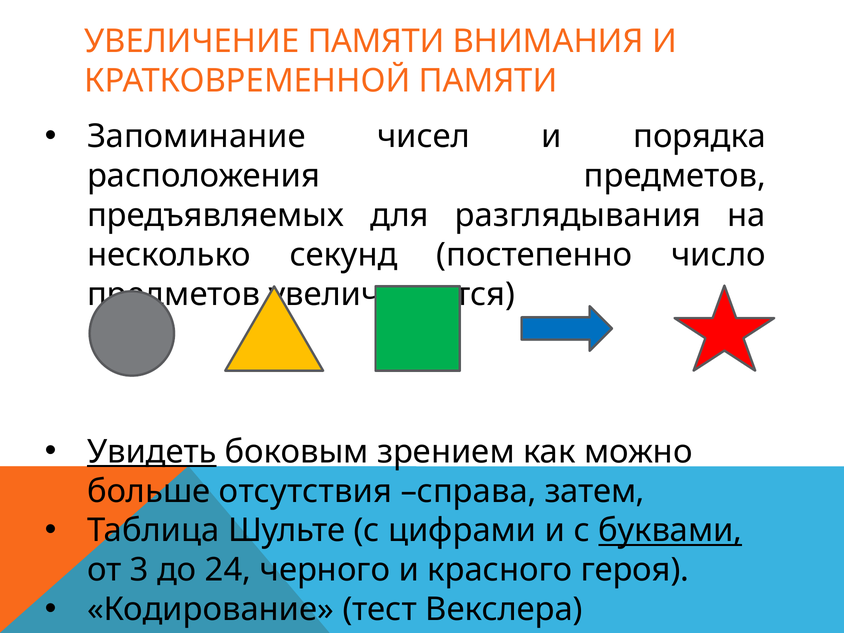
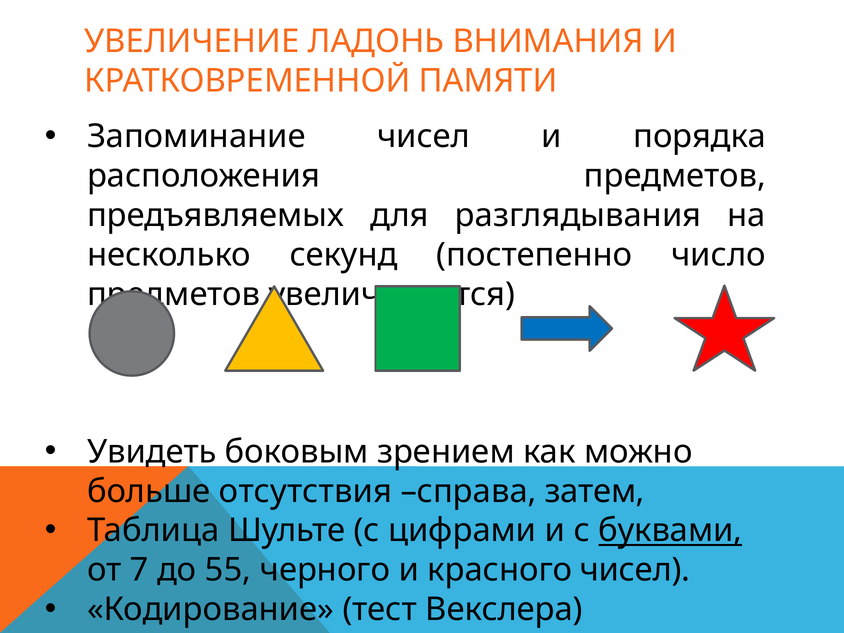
УВЕЛИЧЕНИЕ ПАМЯТИ: ПАМЯТИ -> ЛАДОНЬ (376, 42)
Увидеть underline: present -> none (152, 452)
3: 3 -> 7 (139, 570)
24: 24 -> 55 (228, 570)
красного героя: героя -> чисел (635, 570)
